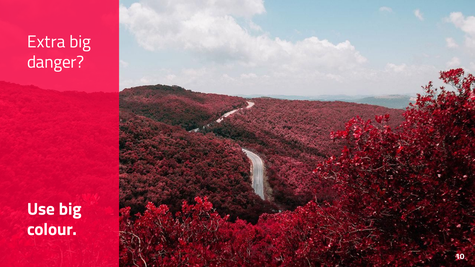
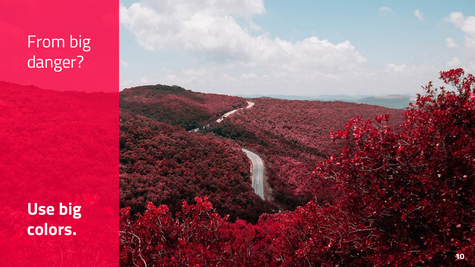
Extra: Extra -> From (46, 42)
colour: colour -> colors (52, 230)
